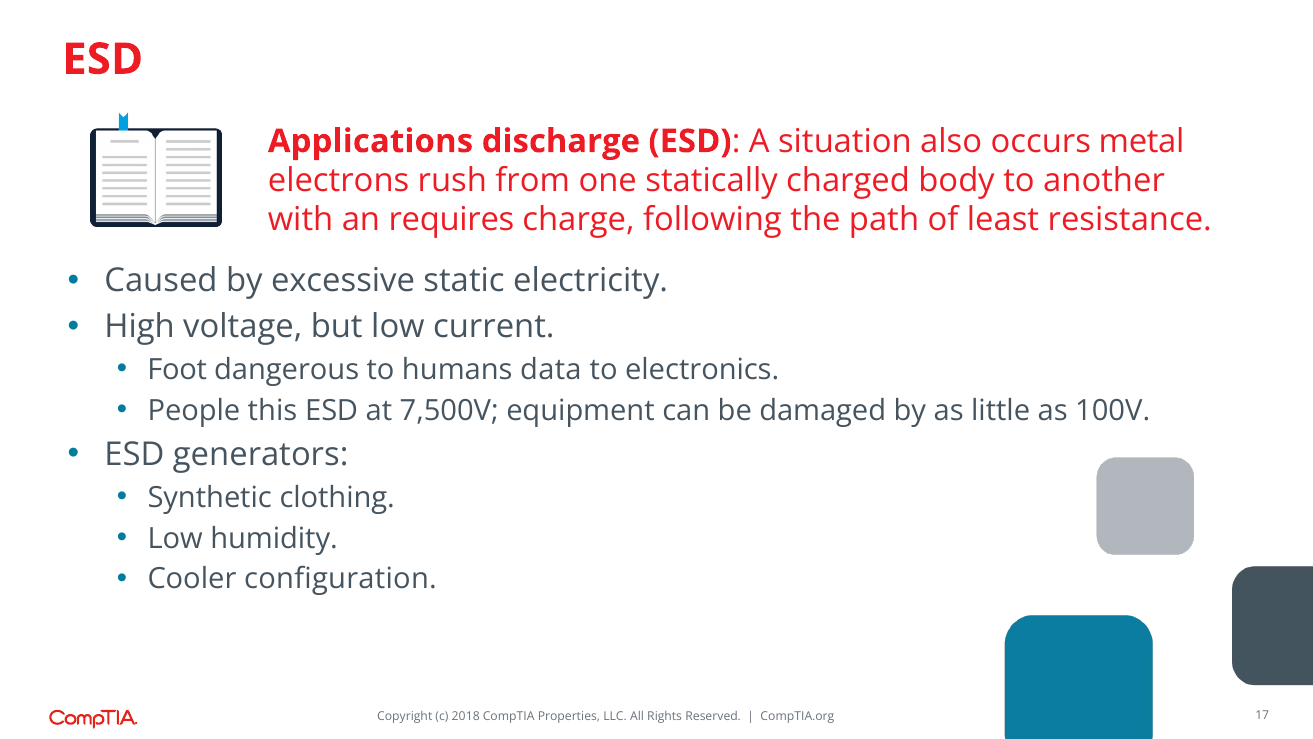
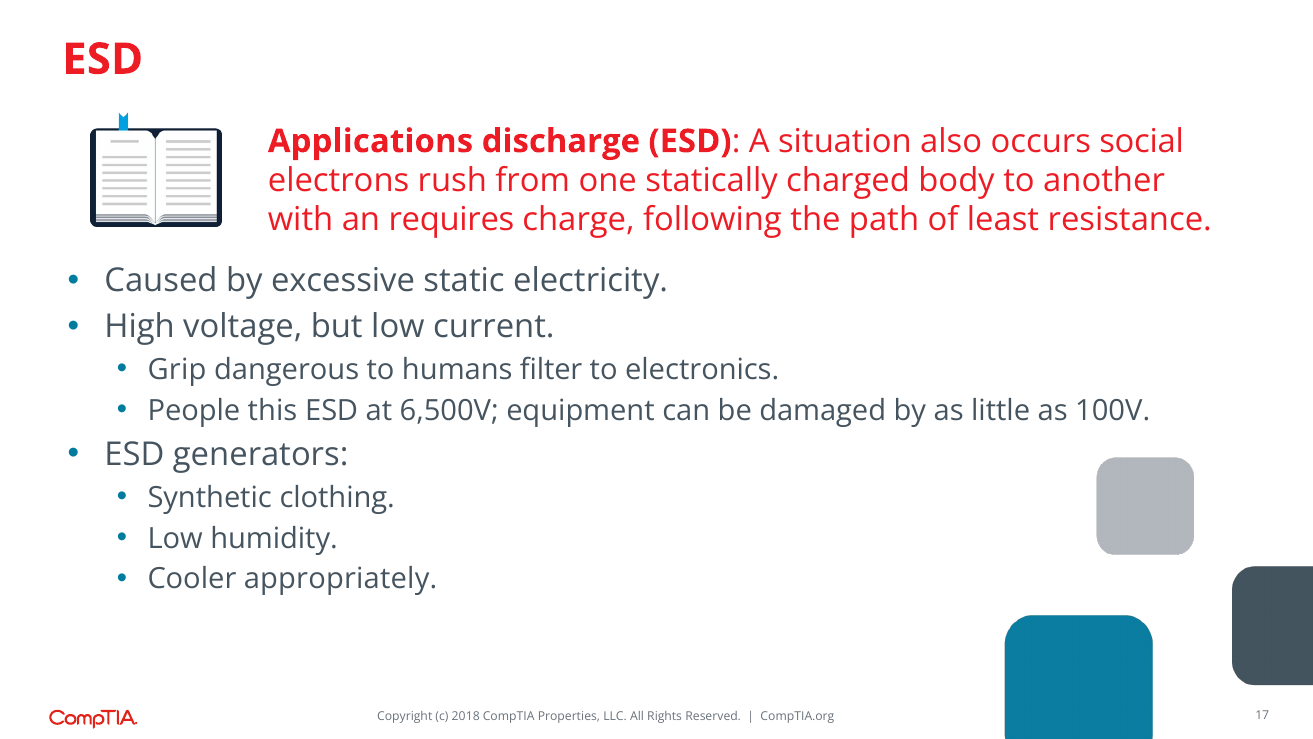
metal: metal -> social (1142, 141)
Foot: Foot -> Grip (177, 370)
data: data -> filter (551, 370)
7,500V: 7,500V -> 6,500V (449, 411)
configuration: configuration -> appropriately (340, 579)
